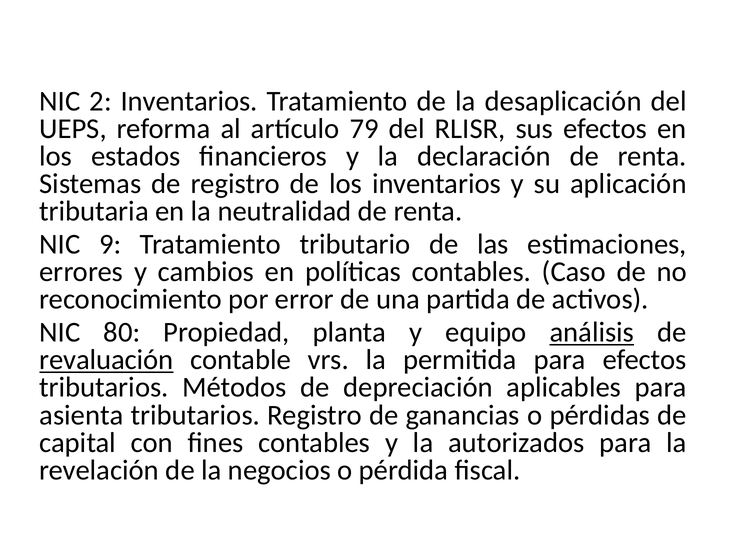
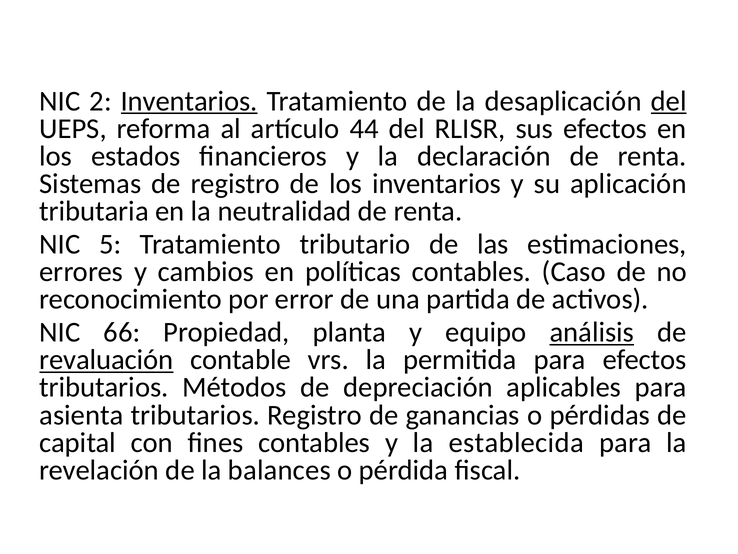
Inventarios underline: none -> present (189, 101)
del underline: none -> present (669, 101)
79: 79 -> 44 (364, 129)
9: 9 -> 5 (110, 244)
80: 80 -> 66 (122, 332)
autorizados: autorizados -> establecida (516, 442)
negocios: negocios -> balances (279, 470)
